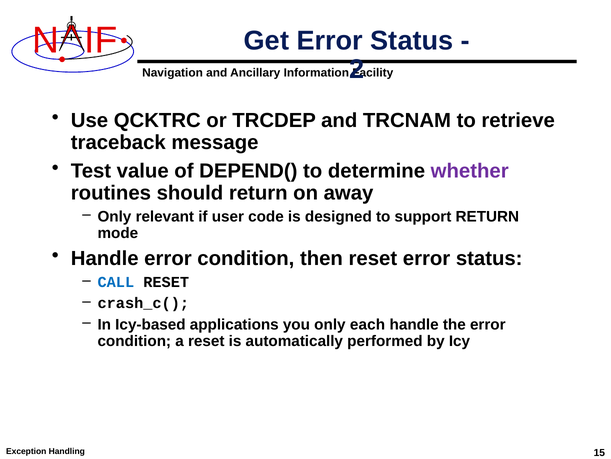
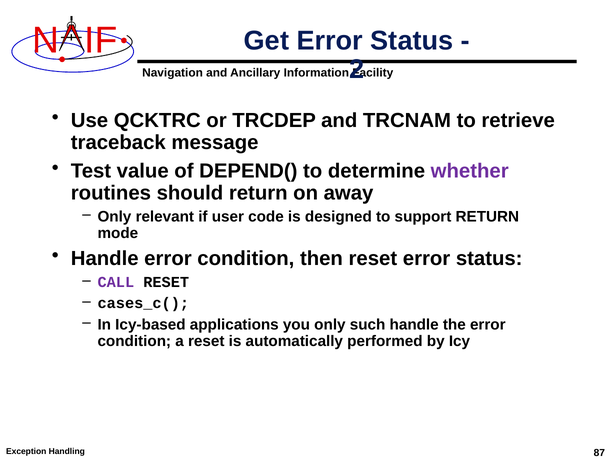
CALL colour: blue -> purple (116, 282)
crash_c(: crash_c( -> cases_c( (143, 303)
each: each -> such (368, 324)
15: 15 -> 87 (599, 452)
